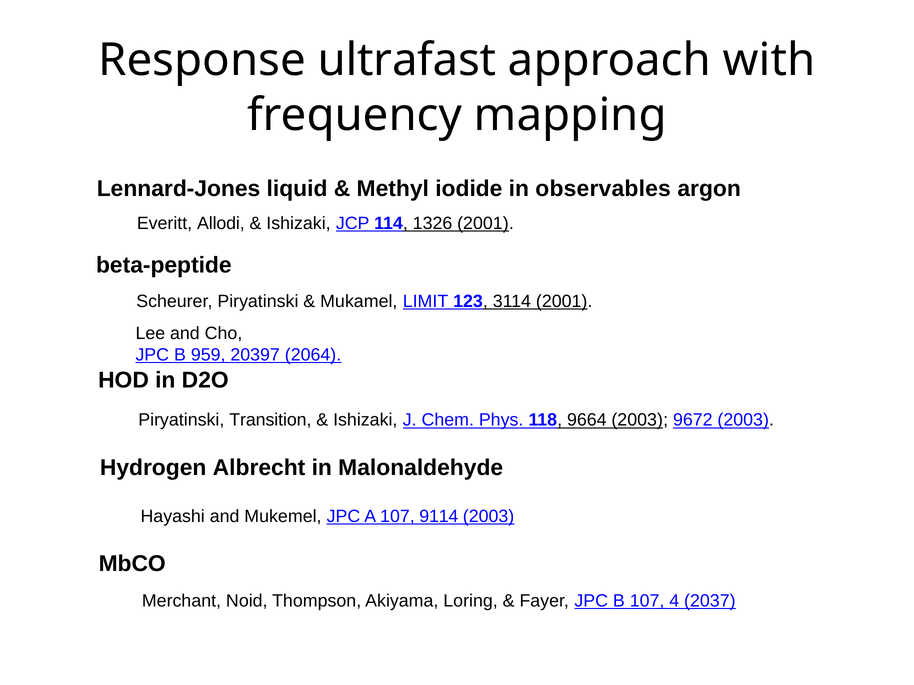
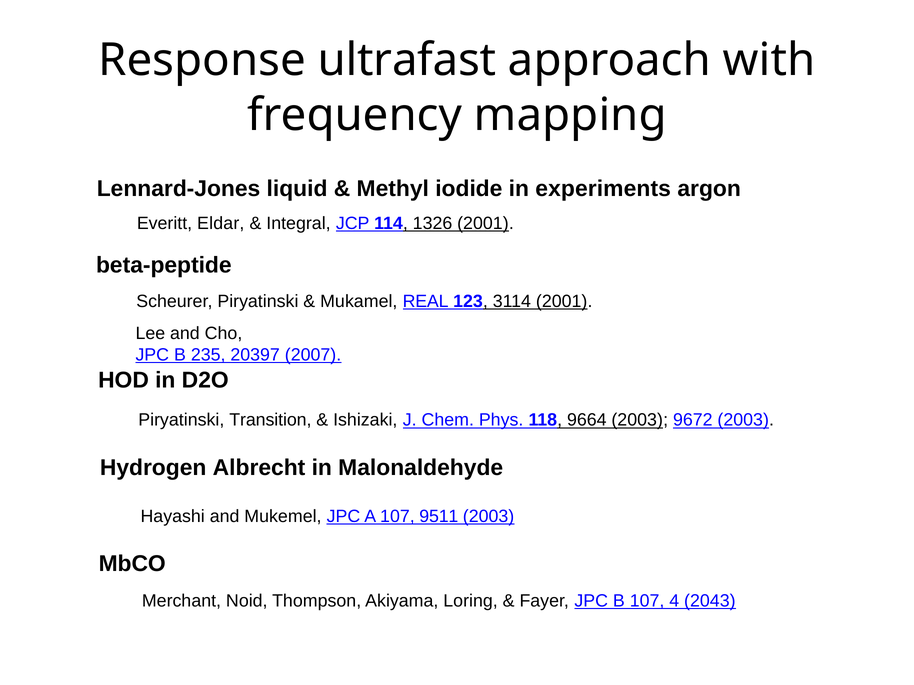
observables: observables -> experiments (603, 189)
Allodi: Allodi -> Eldar (221, 223)
Ishizaki: Ishizaki -> Integral (298, 223)
LIMIT: LIMIT -> REAL (426, 301)
959: 959 -> 235 (208, 355)
2064: 2064 -> 2007 (313, 355)
9114: 9114 -> 9511 (439, 517)
2037: 2037 -> 2043 (710, 601)
